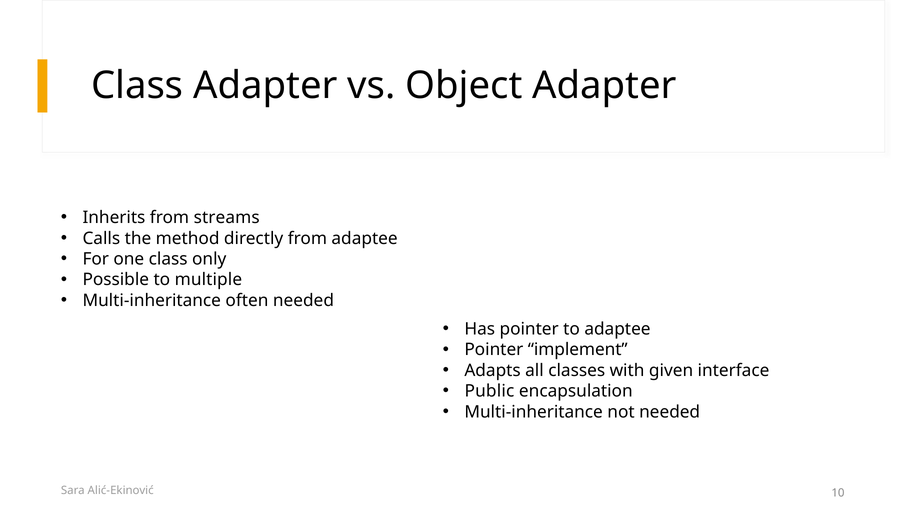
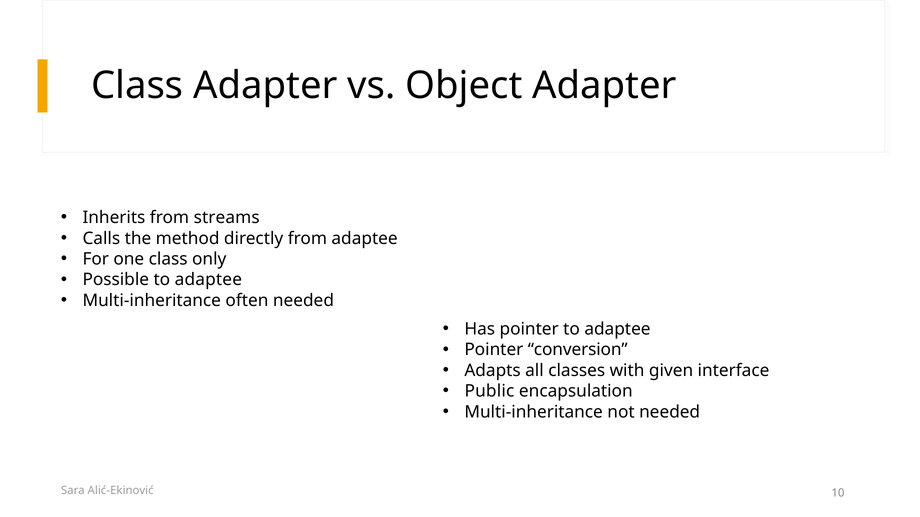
Possible to multiple: multiple -> adaptee (208, 280)
implement: implement -> conversion (578, 350)
